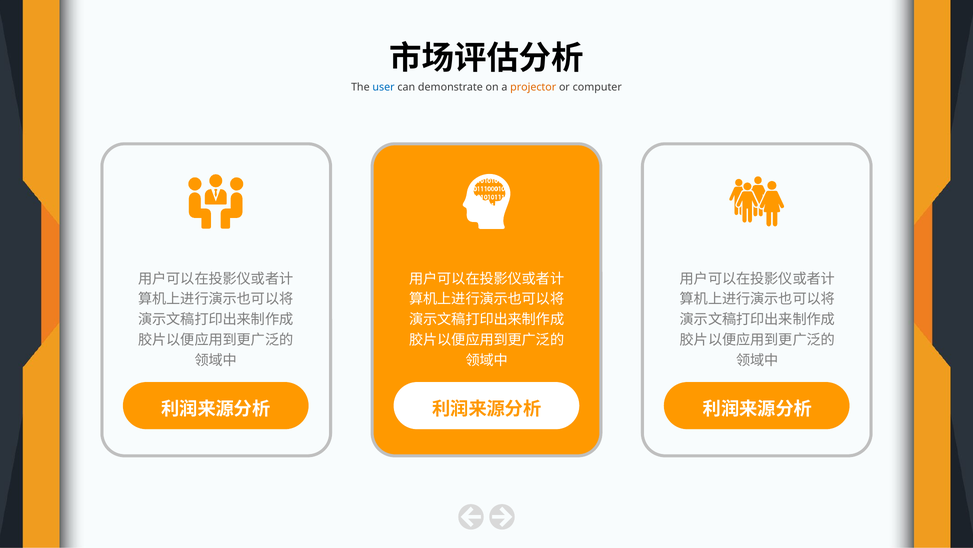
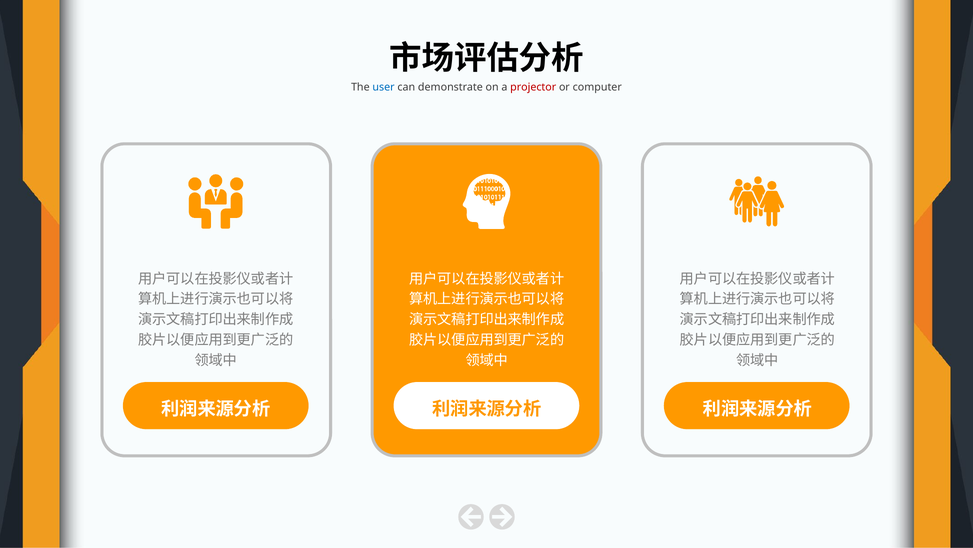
projector colour: orange -> red (533, 87)
